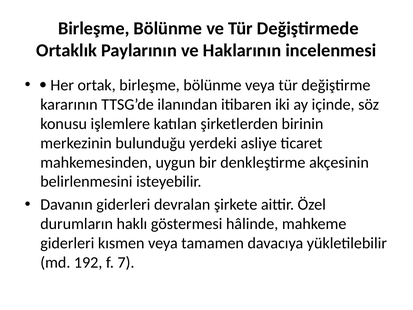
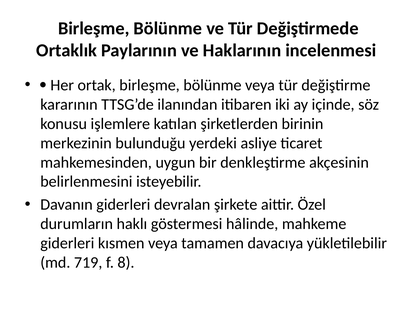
192: 192 -> 719 (88, 262)
7: 7 -> 8 (126, 262)
